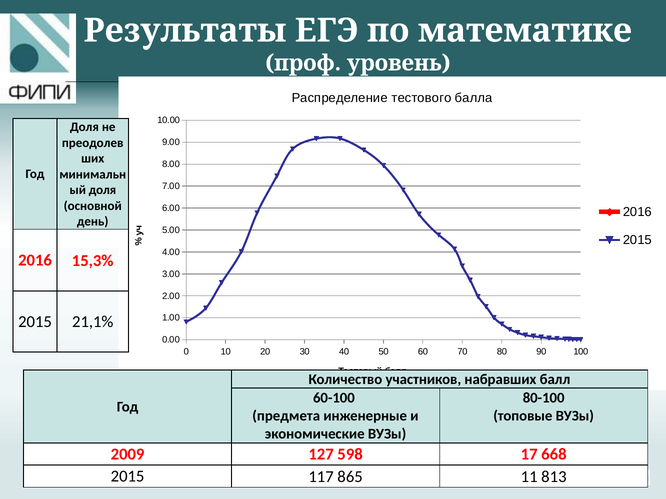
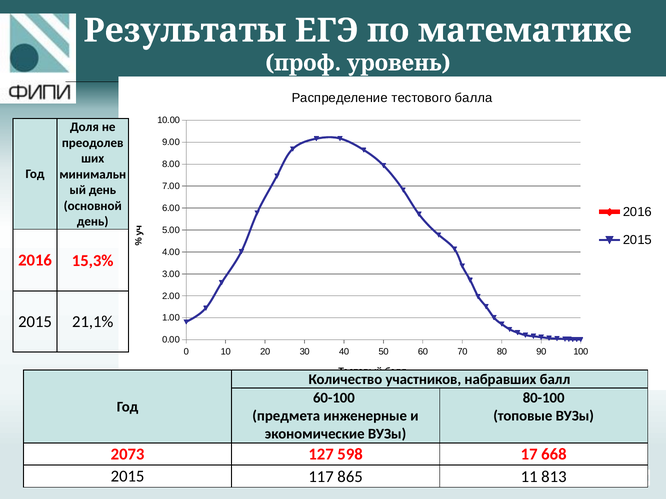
доля: доля -> день (102, 190)
2009: 2009 -> 2073 (128, 455)
